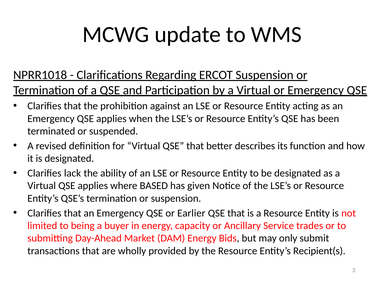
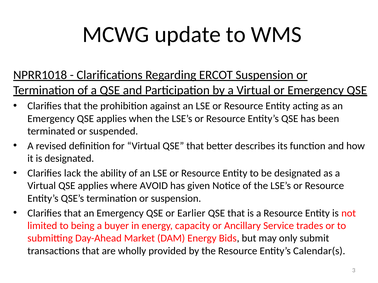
BASED: BASED -> AVOID (154, 186)
Recipient(s: Recipient(s -> Calendar(s (319, 251)
